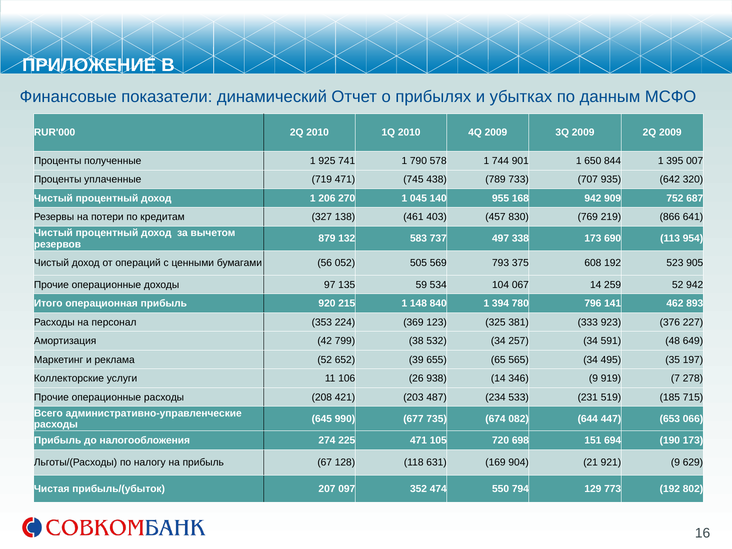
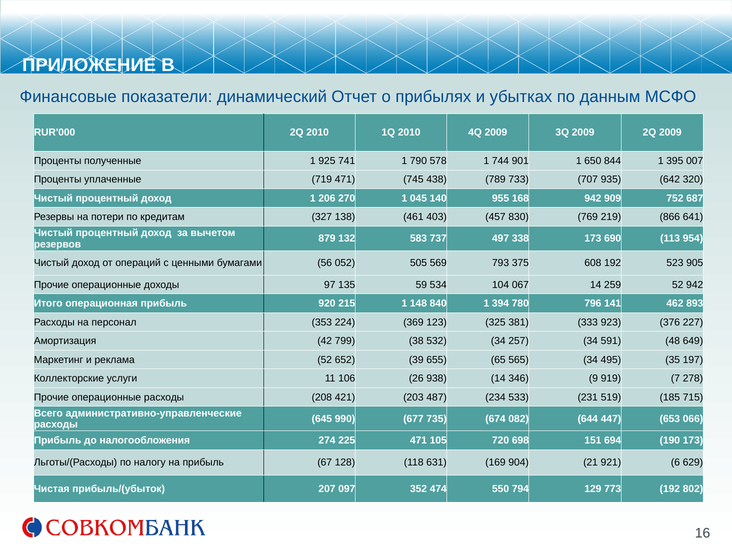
921 9: 9 -> 6 (675, 463)
